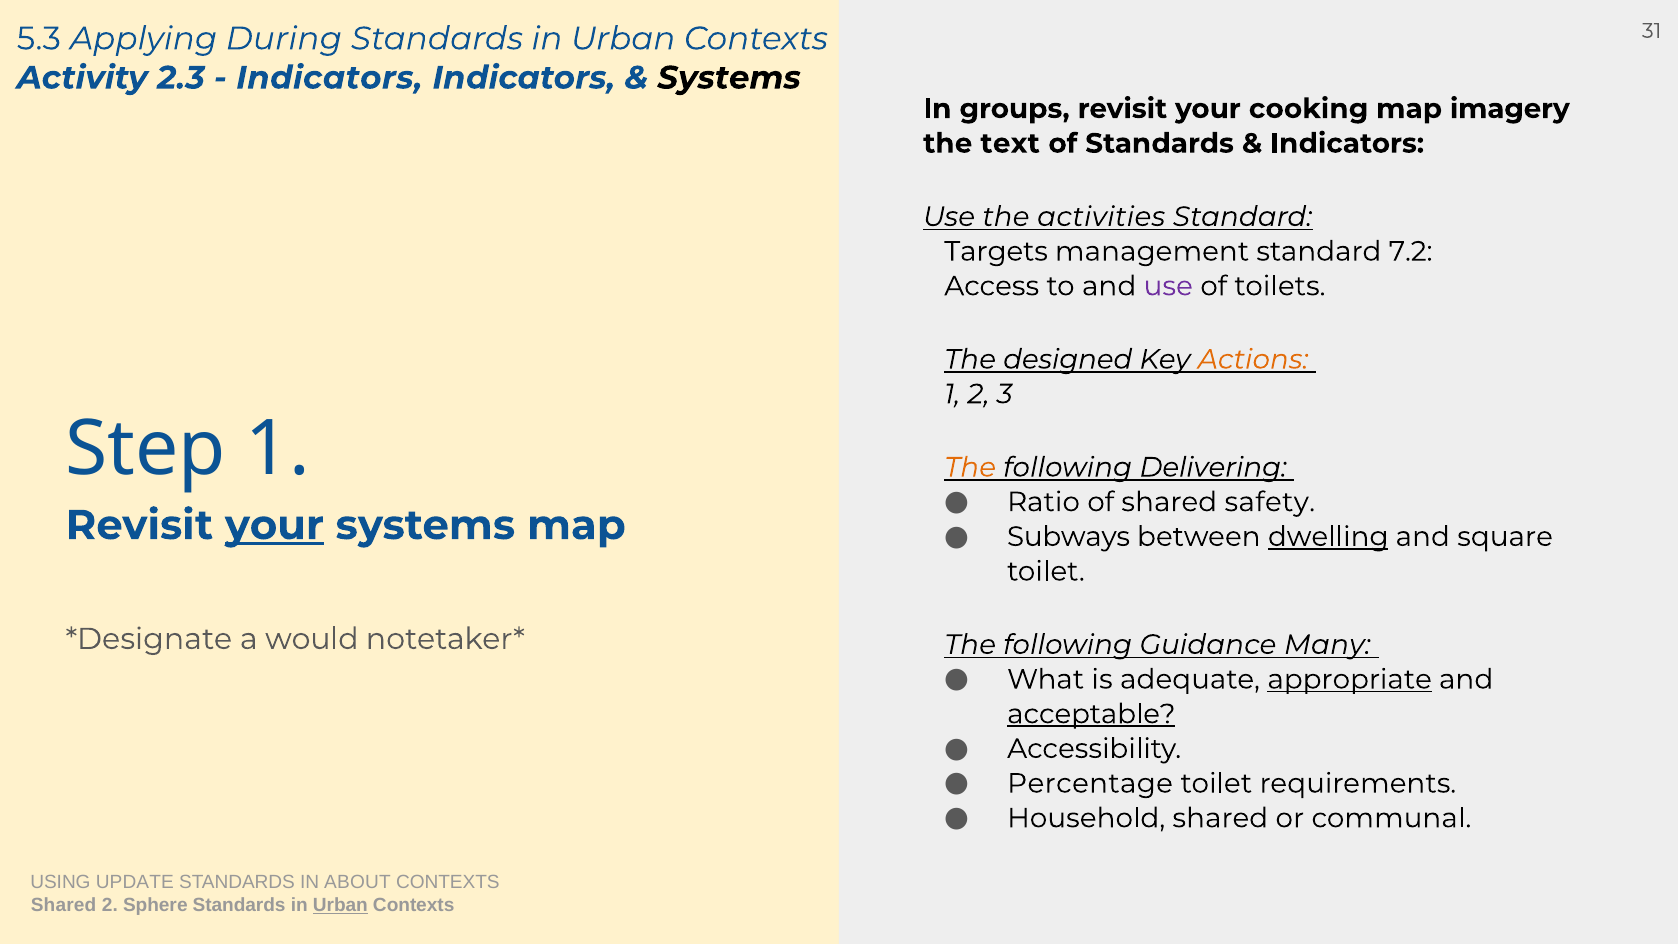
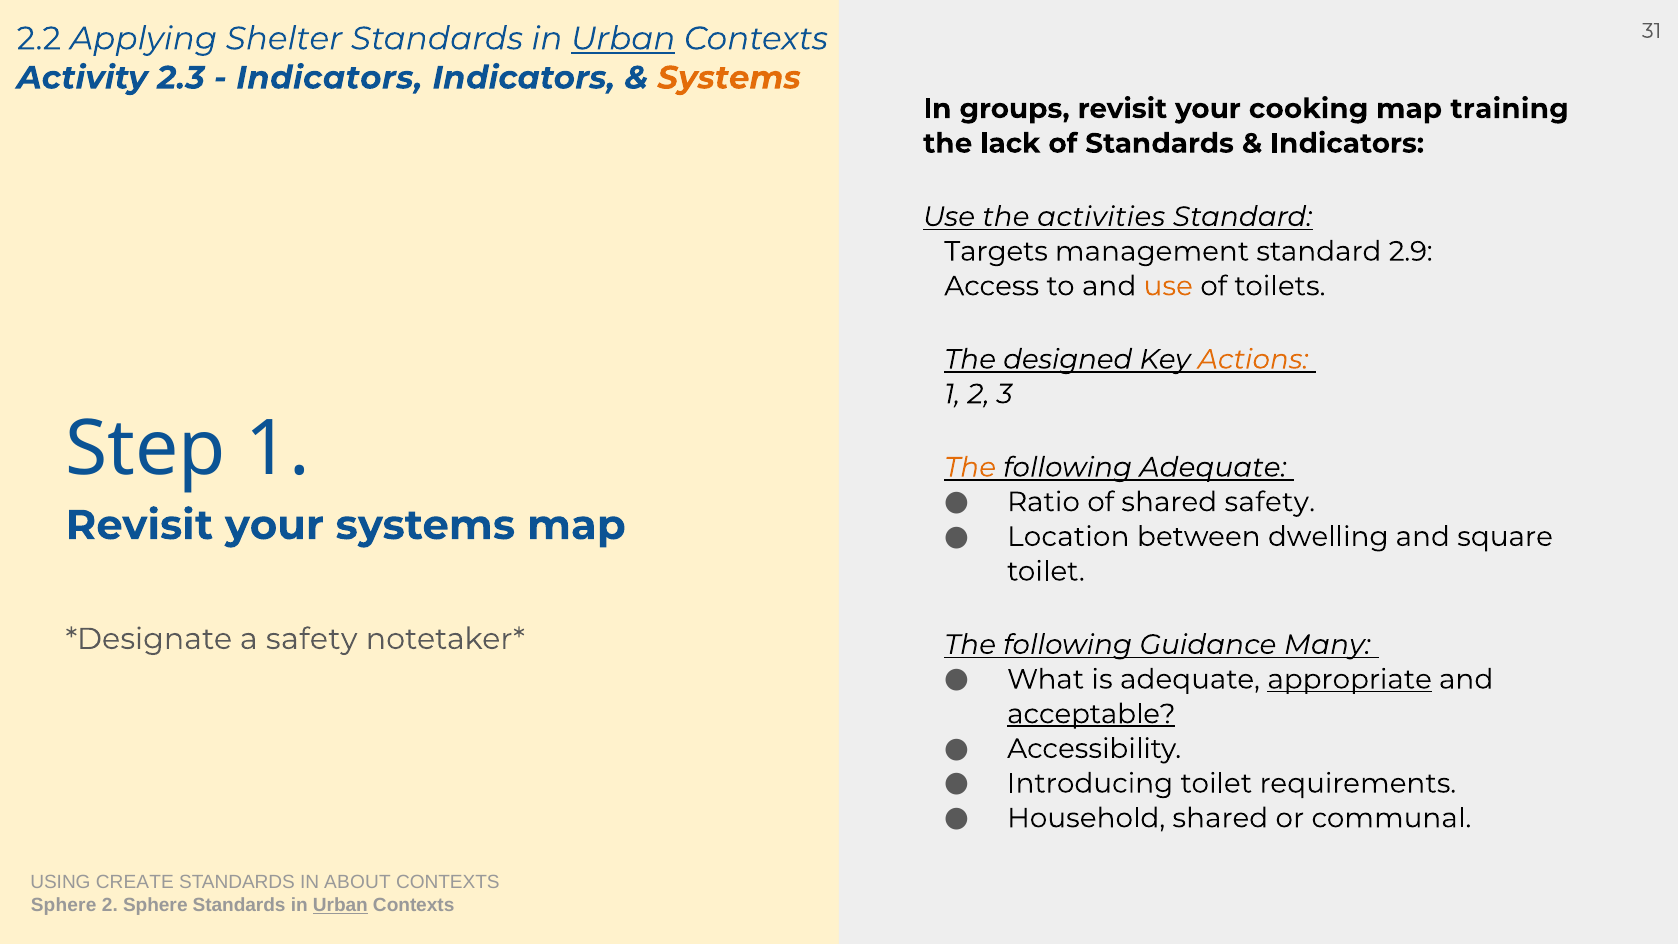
5.3: 5.3 -> 2.2 (39, 39)
During: During -> Shelter (284, 39)
Urban underline: none -> present (623, 39)
Systems colour: black -> orange (729, 78)
imagery: imagery -> training (1510, 109)
text: text -> lack (1010, 143)
7.2: 7.2 -> 2.9 (1411, 251)
use colour: purple -> orange (1168, 286)
following Delivering: Delivering -> Adequate (1213, 467)
your underline: present -> none (274, 525)
Subways: Subways -> Location (1068, 537)
dwelling underline: present -> none (1328, 537)
a would: would -> safety (312, 639)
Percentage: Percentage -> Introducing (1090, 783)
UPDATE: UPDATE -> CREATE (135, 882)
Shared: Shared -> Sphere (64, 905)
